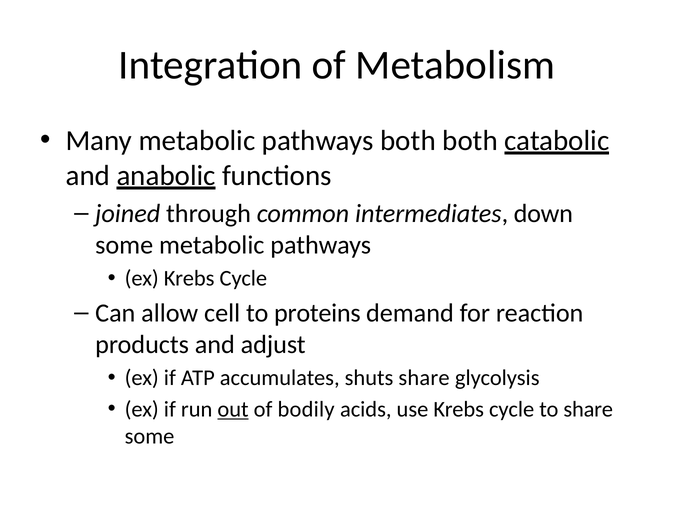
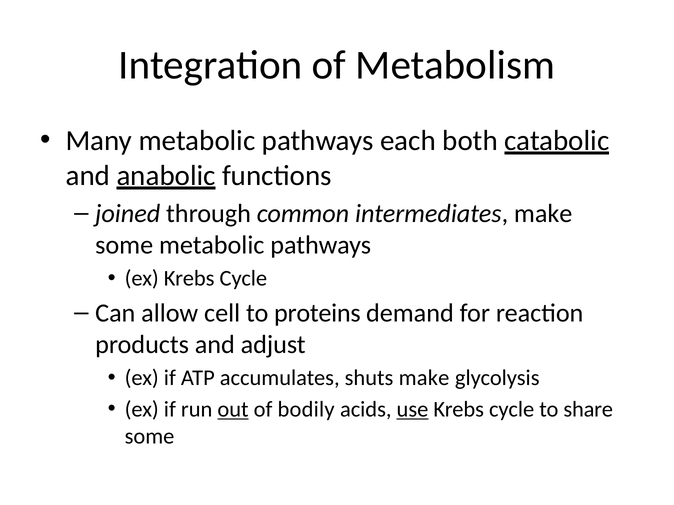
pathways both: both -> each (408, 141)
intermediates down: down -> make (543, 214)
shuts share: share -> make (424, 378)
use underline: none -> present (412, 410)
